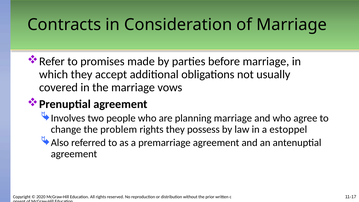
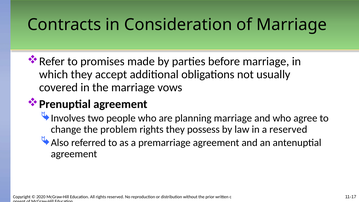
a estoppel: estoppel -> reserved (288, 129)
